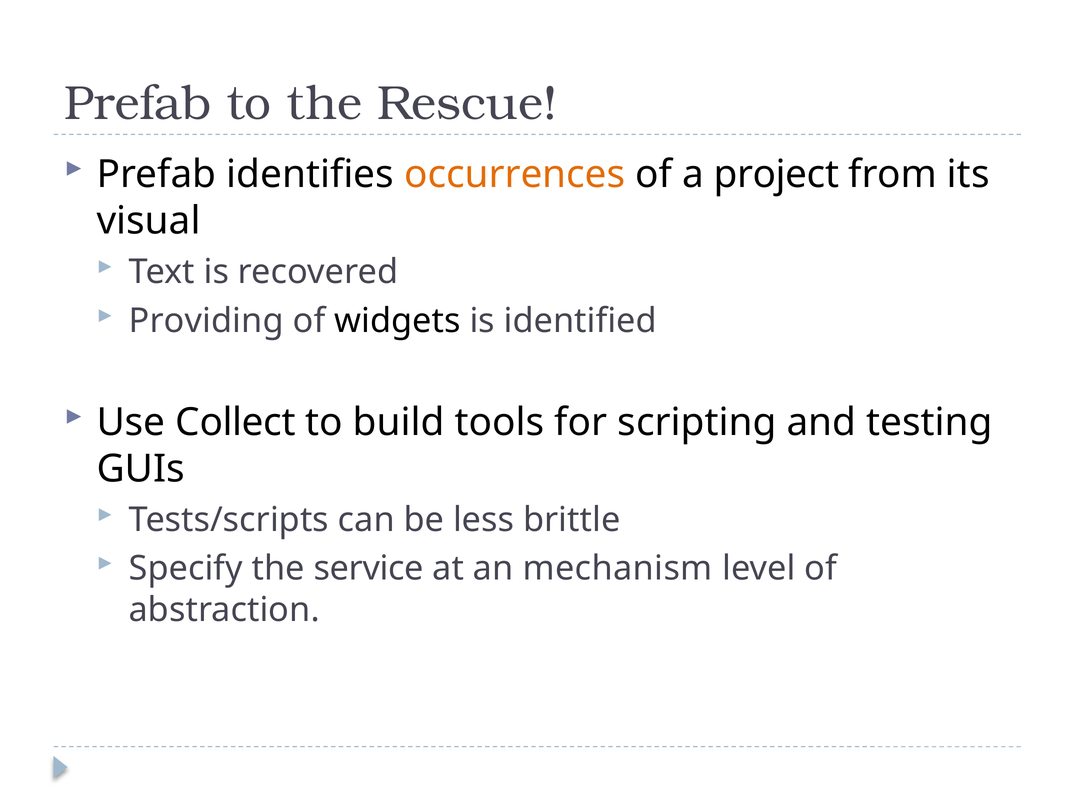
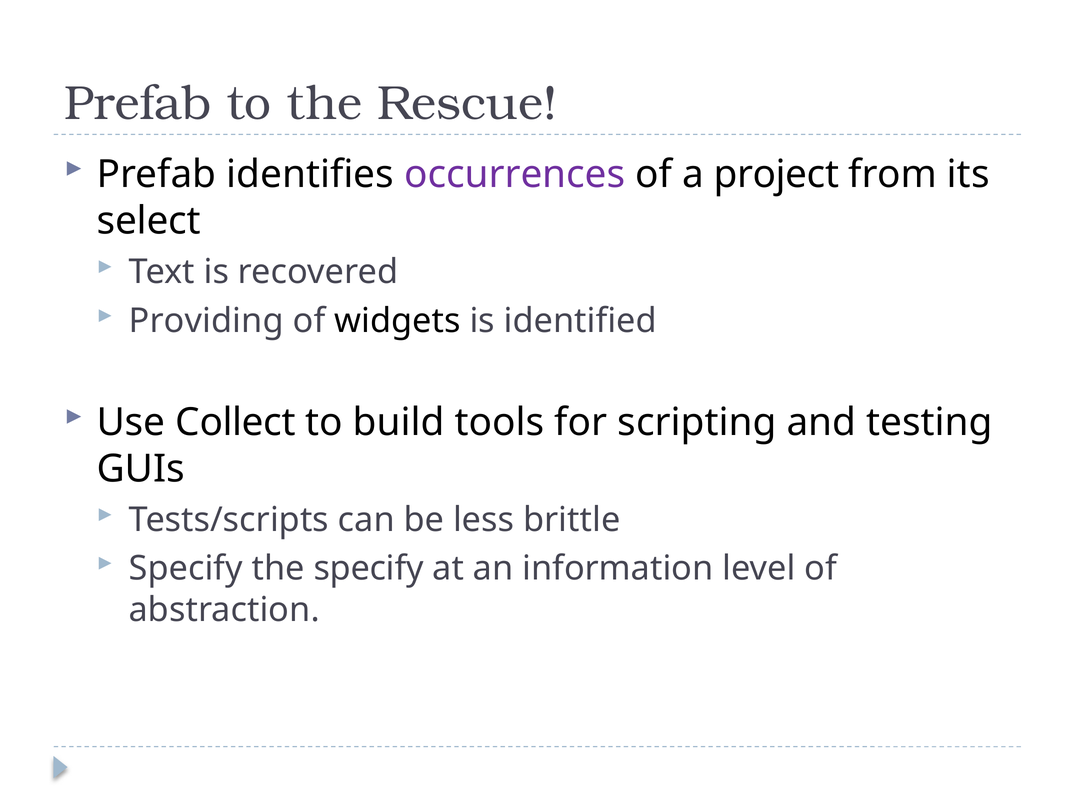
occurrences colour: orange -> purple (515, 175)
visual: visual -> select (149, 221)
the service: service -> specify (369, 569)
mechanism: mechanism -> information (618, 569)
